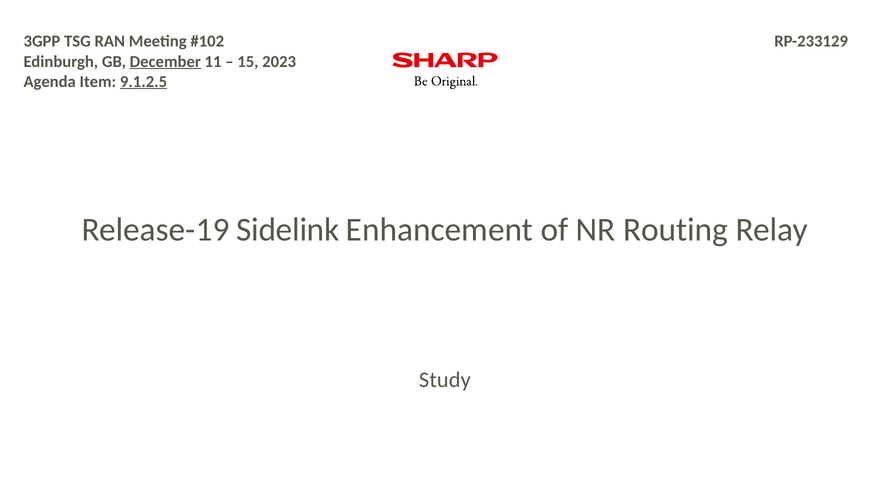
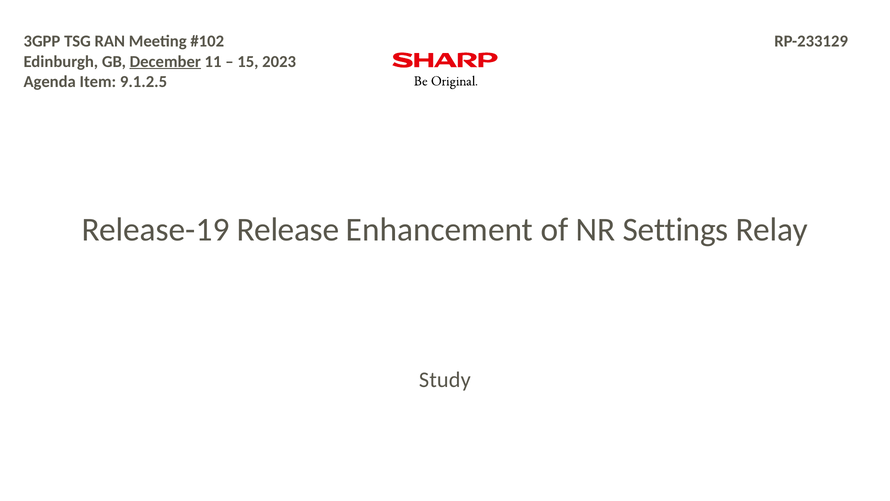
9.1.2.5 underline: present -> none (144, 82)
Sidelink: Sidelink -> Release (288, 230)
Routing: Routing -> Settings (676, 230)
